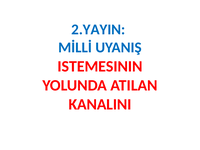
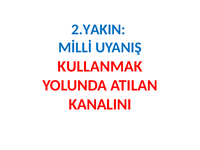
2.YAYIN: 2.YAYIN -> 2.YAKIN (98, 30)
ISTEMESININ: ISTEMESININ -> KULLANMAK (100, 66)
